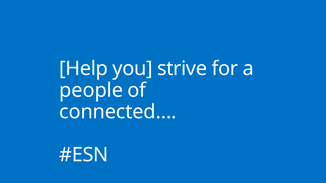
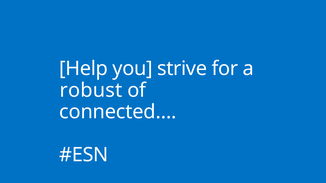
people: people -> robust (91, 90)
